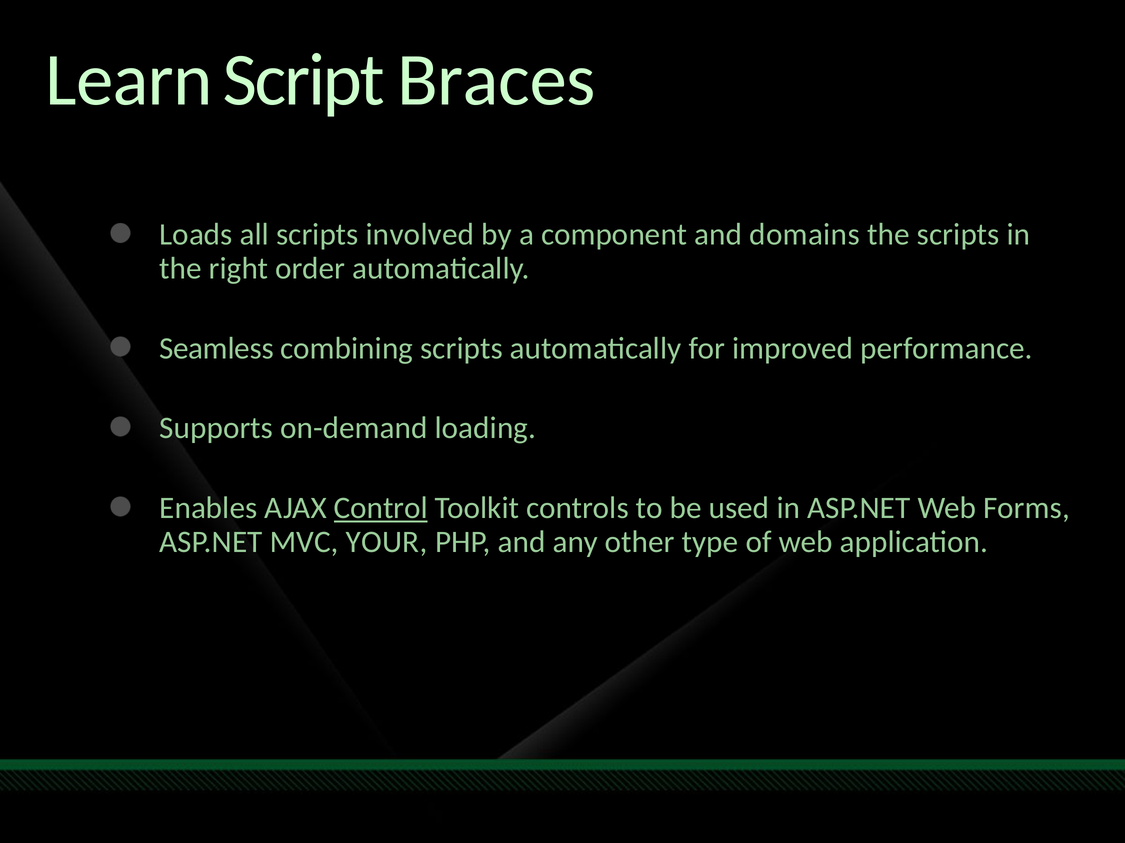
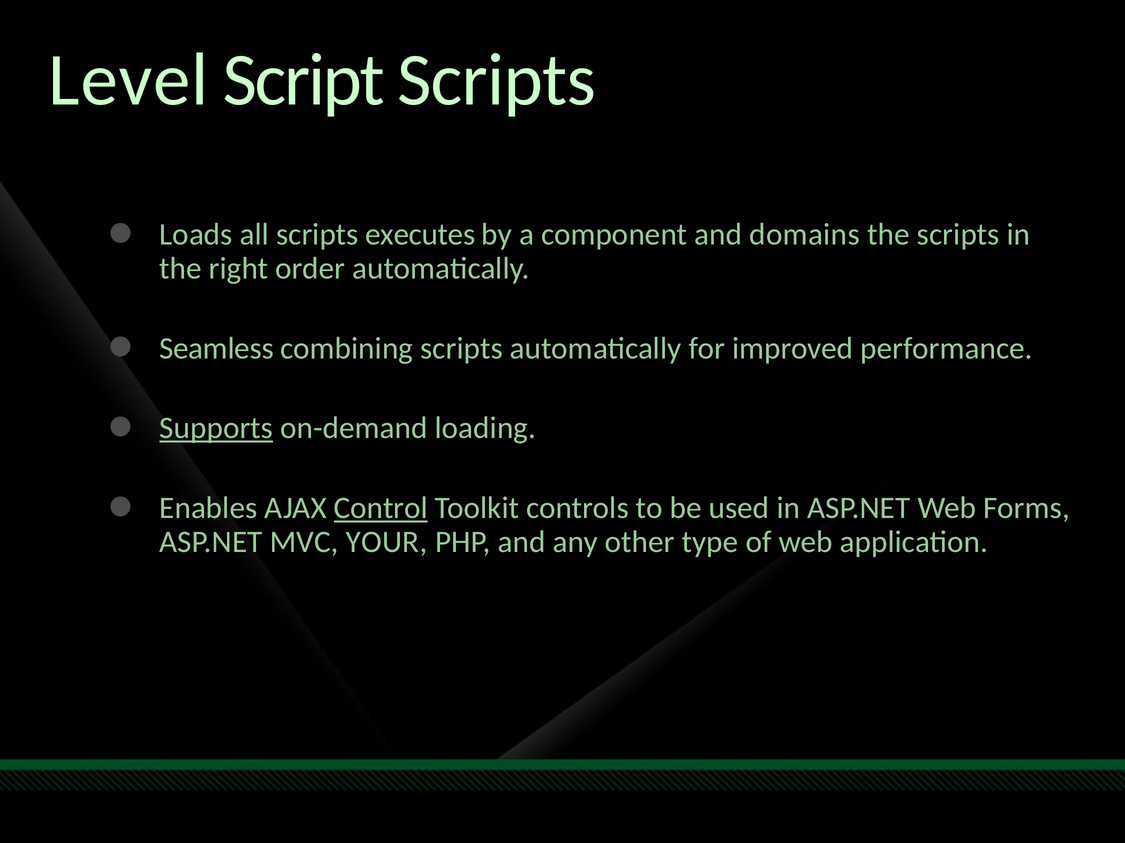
Learn: Learn -> Level (128, 80)
Script Braces: Braces -> Scripts (497, 80)
involved: involved -> executes (420, 235)
Supports underline: none -> present (216, 429)
